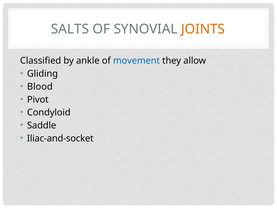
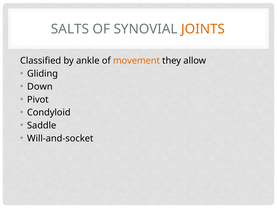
movement colour: blue -> orange (136, 61)
Blood: Blood -> Down (40, 87)
Iliac-and-socket: Iliac-and-socket -> Will-and-socket (60, 138)
